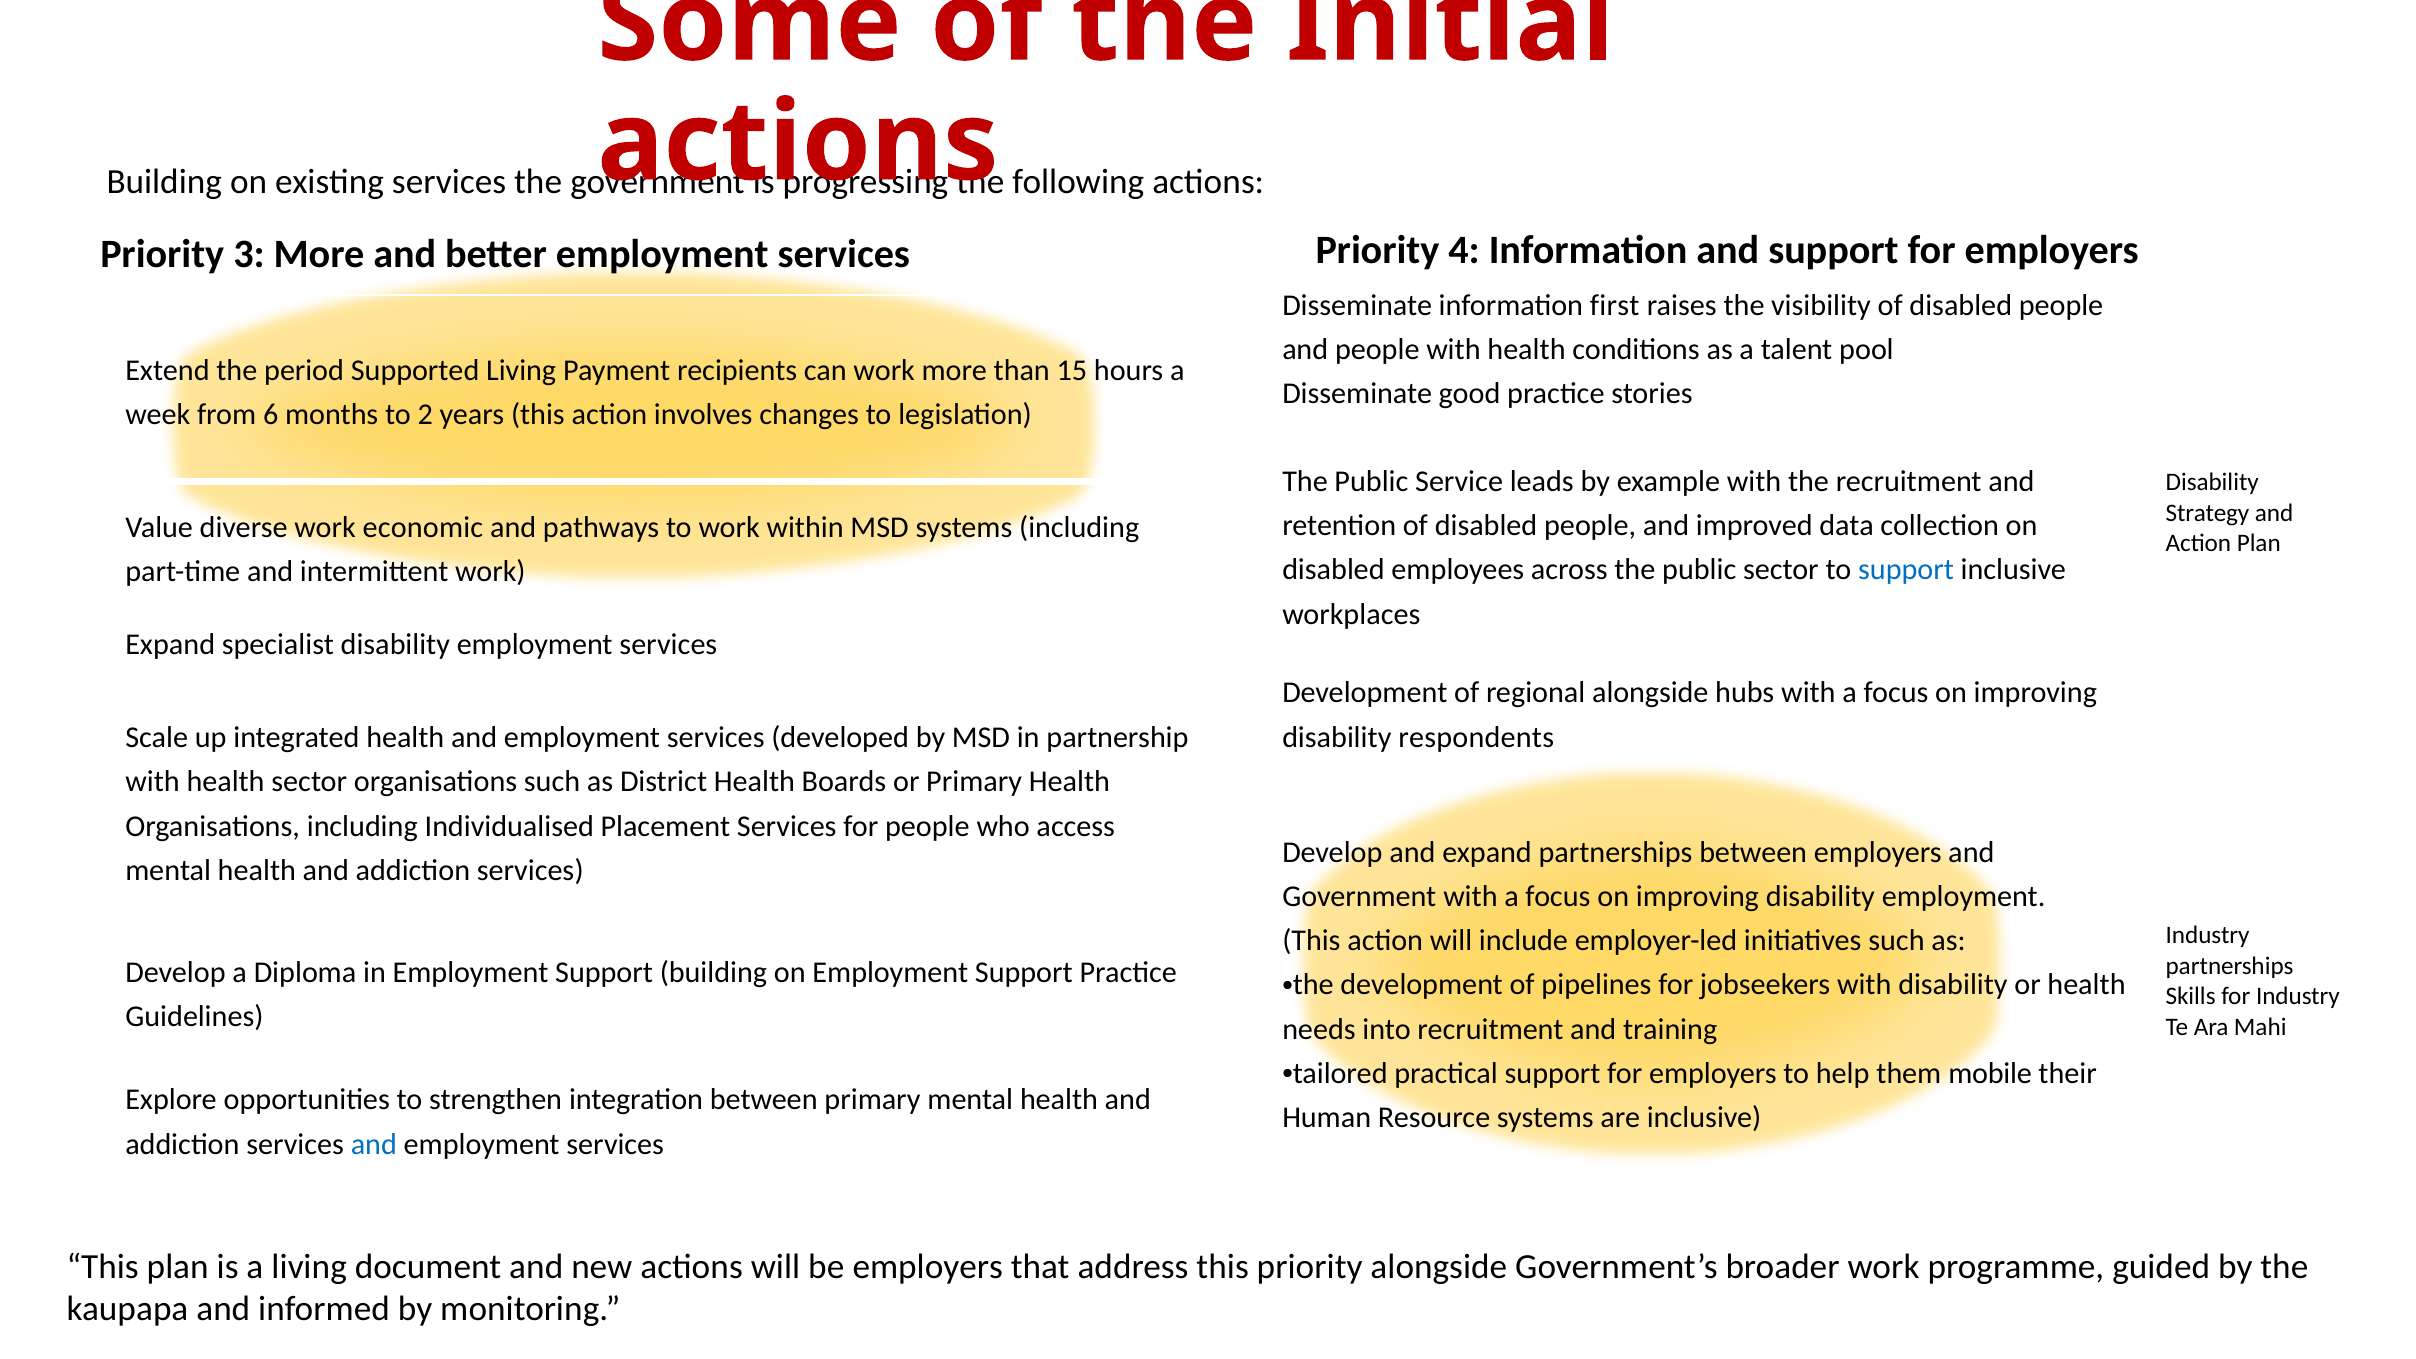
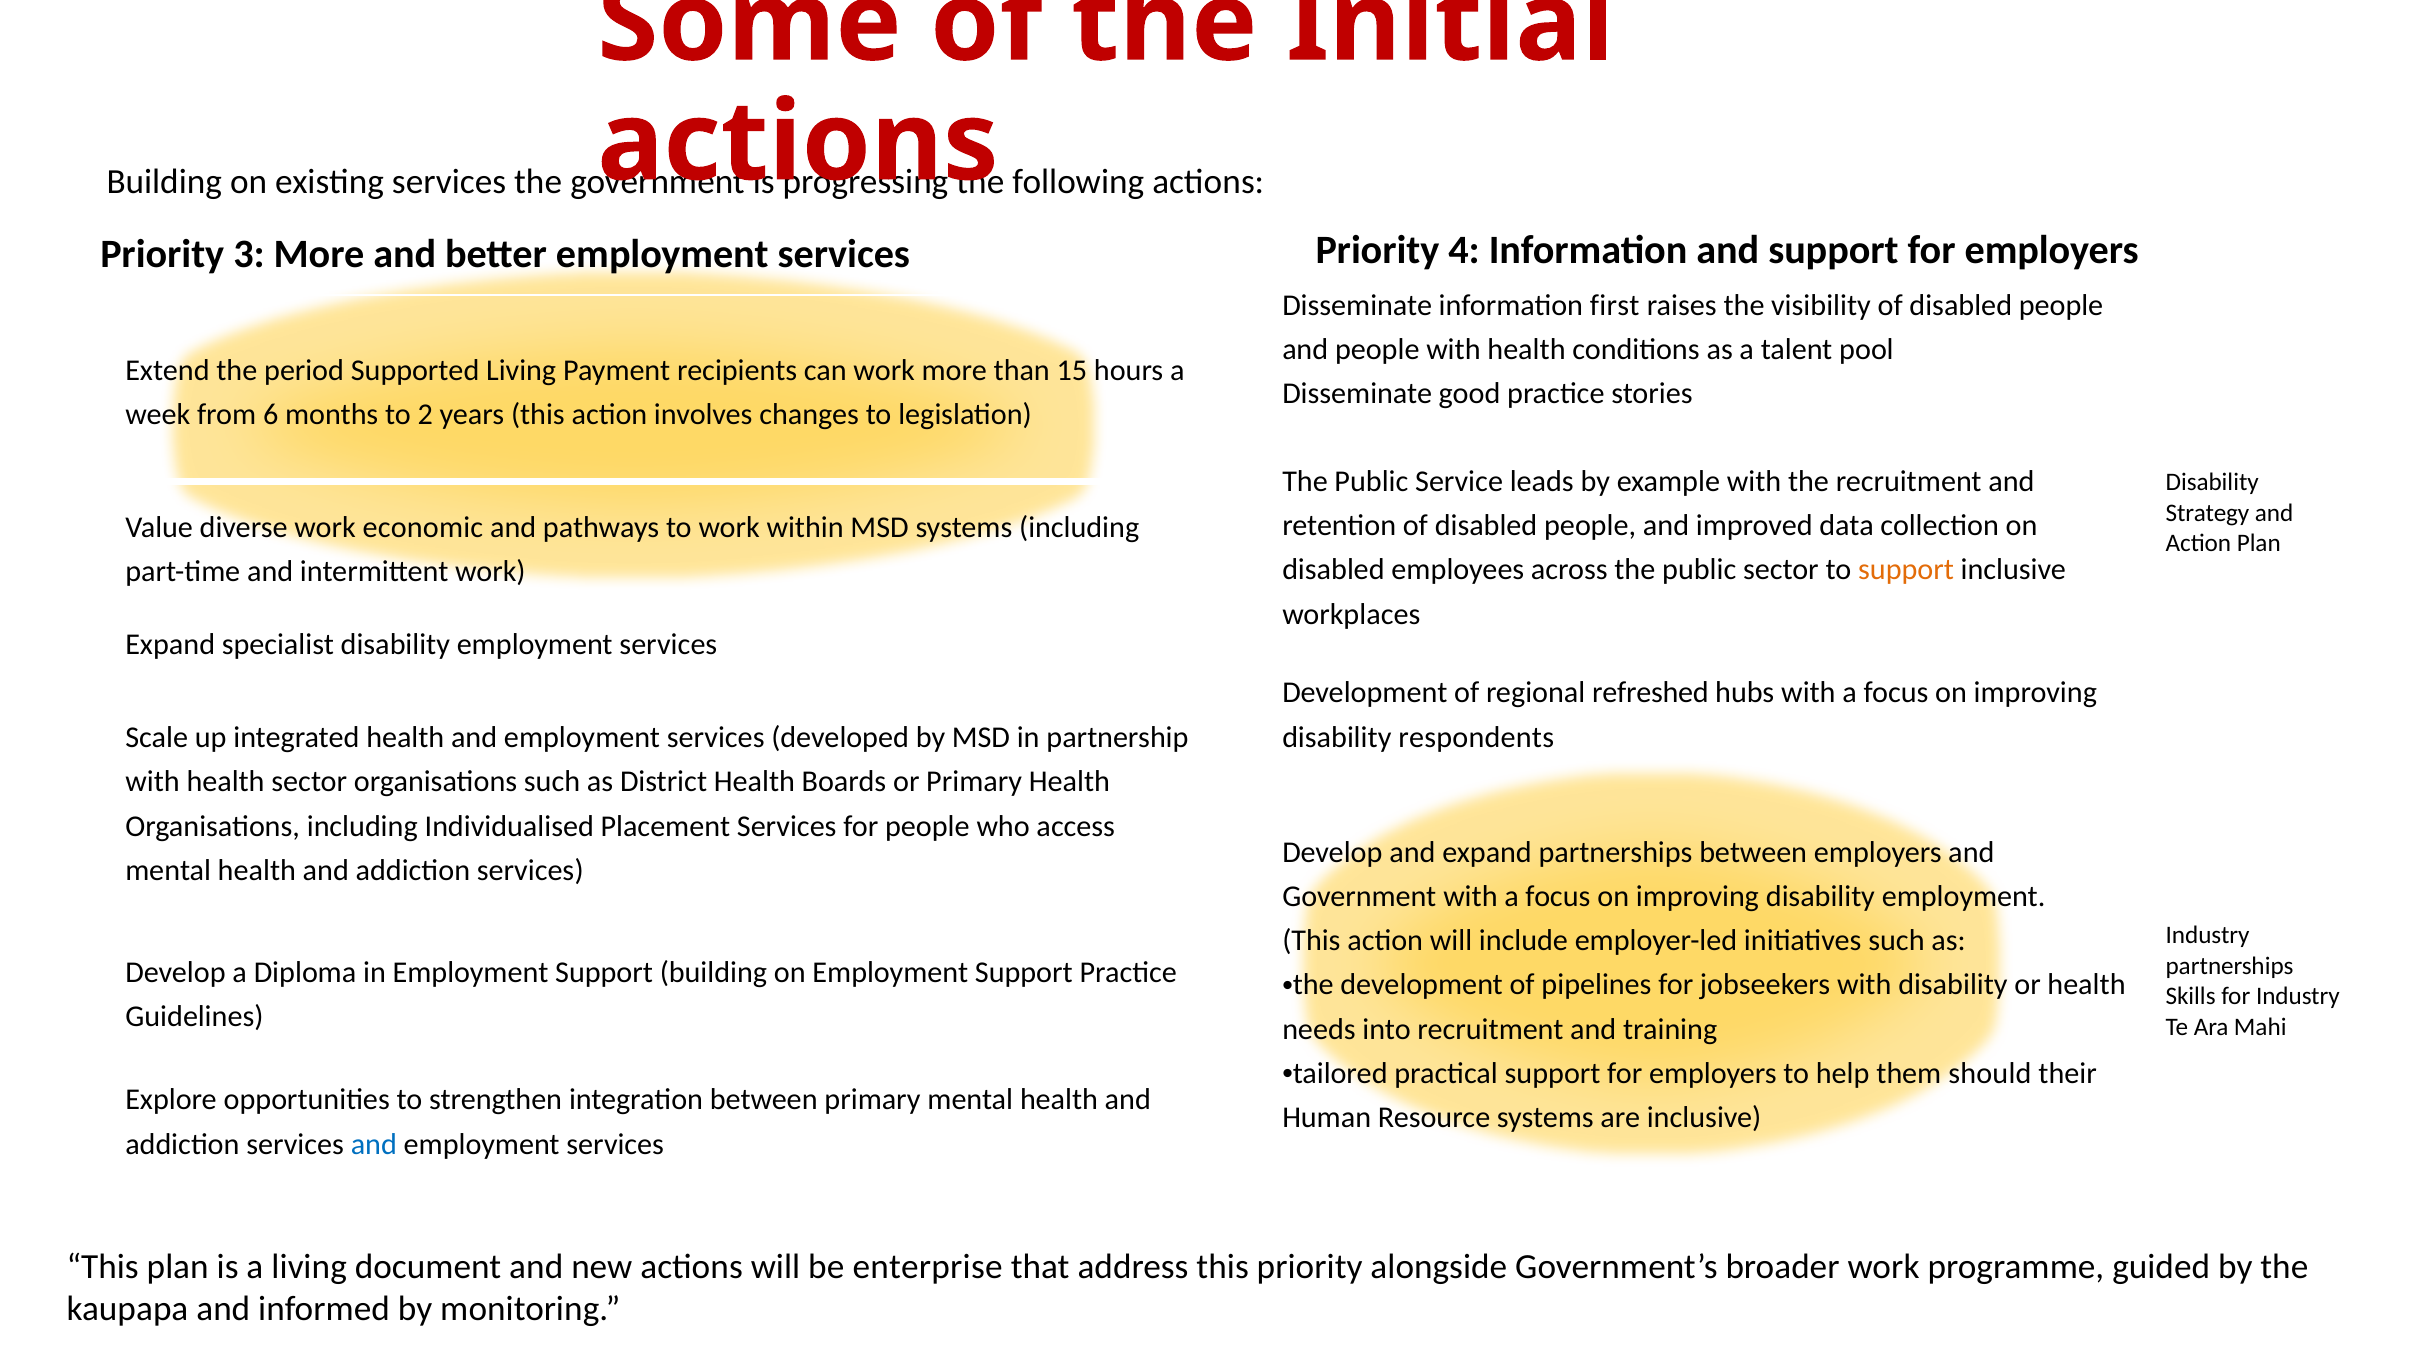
support colour: blue -> orange (1906, 570)
regional alongside: alongside -> refreshed (1650, 693)
mobile: mobile -> should (1990, 1073)
be employers: employers -> enterprise (928, 1267)
